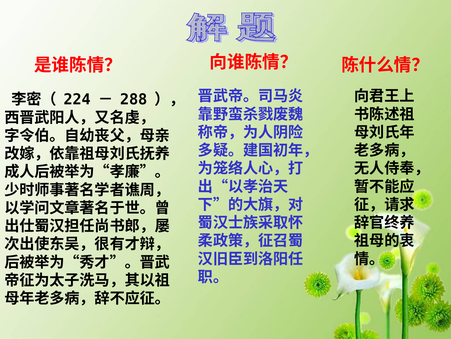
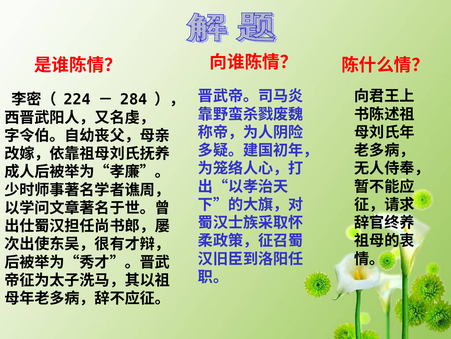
288: 288 -> 284 (134, 99)
